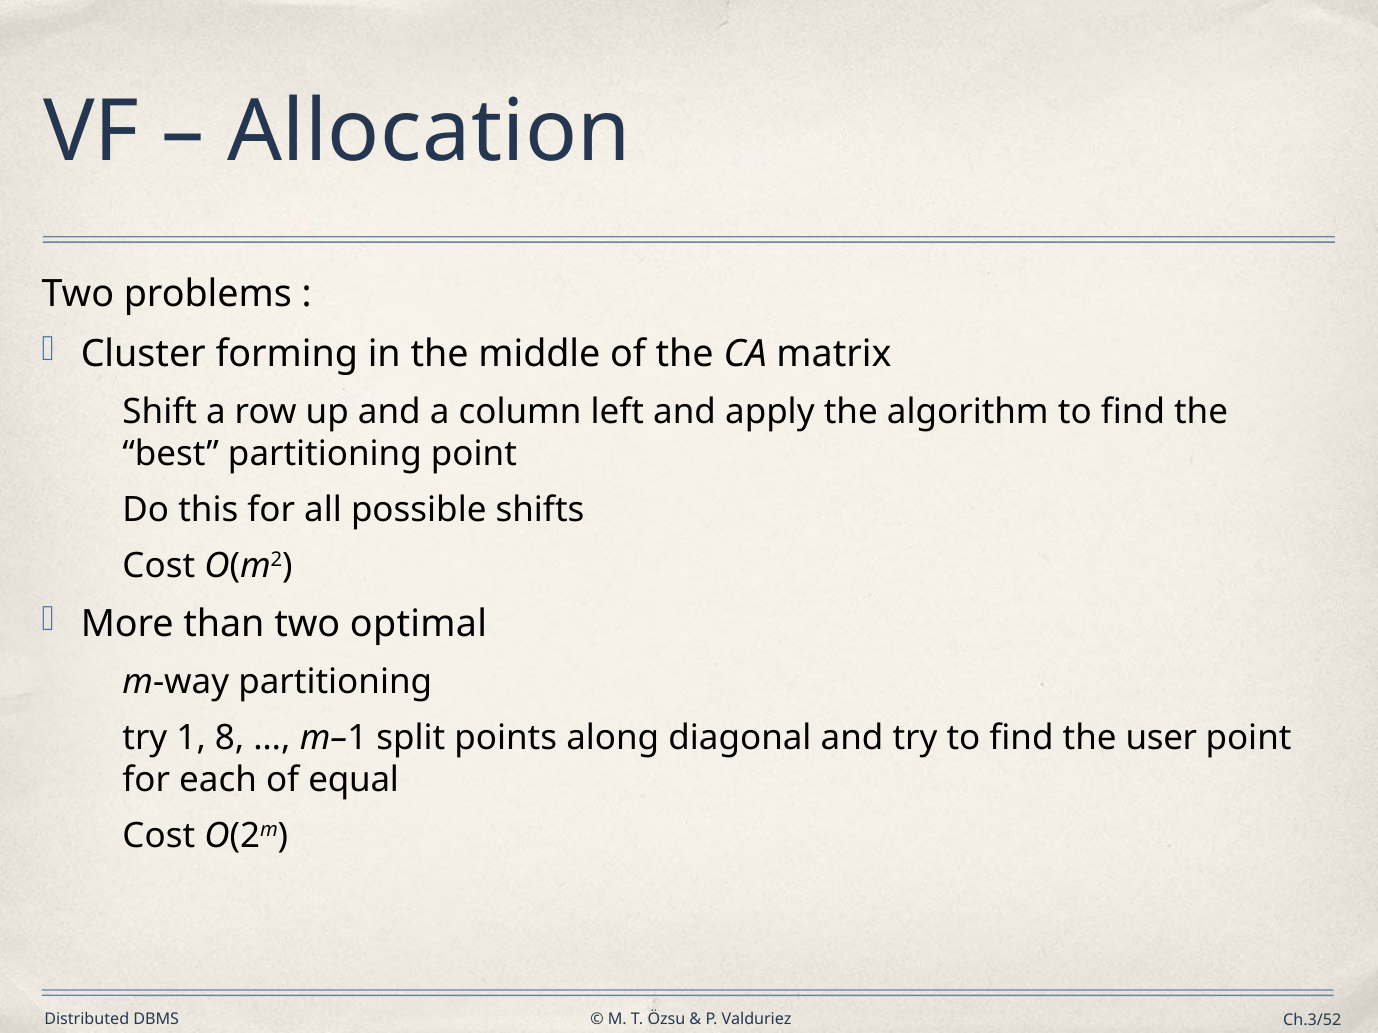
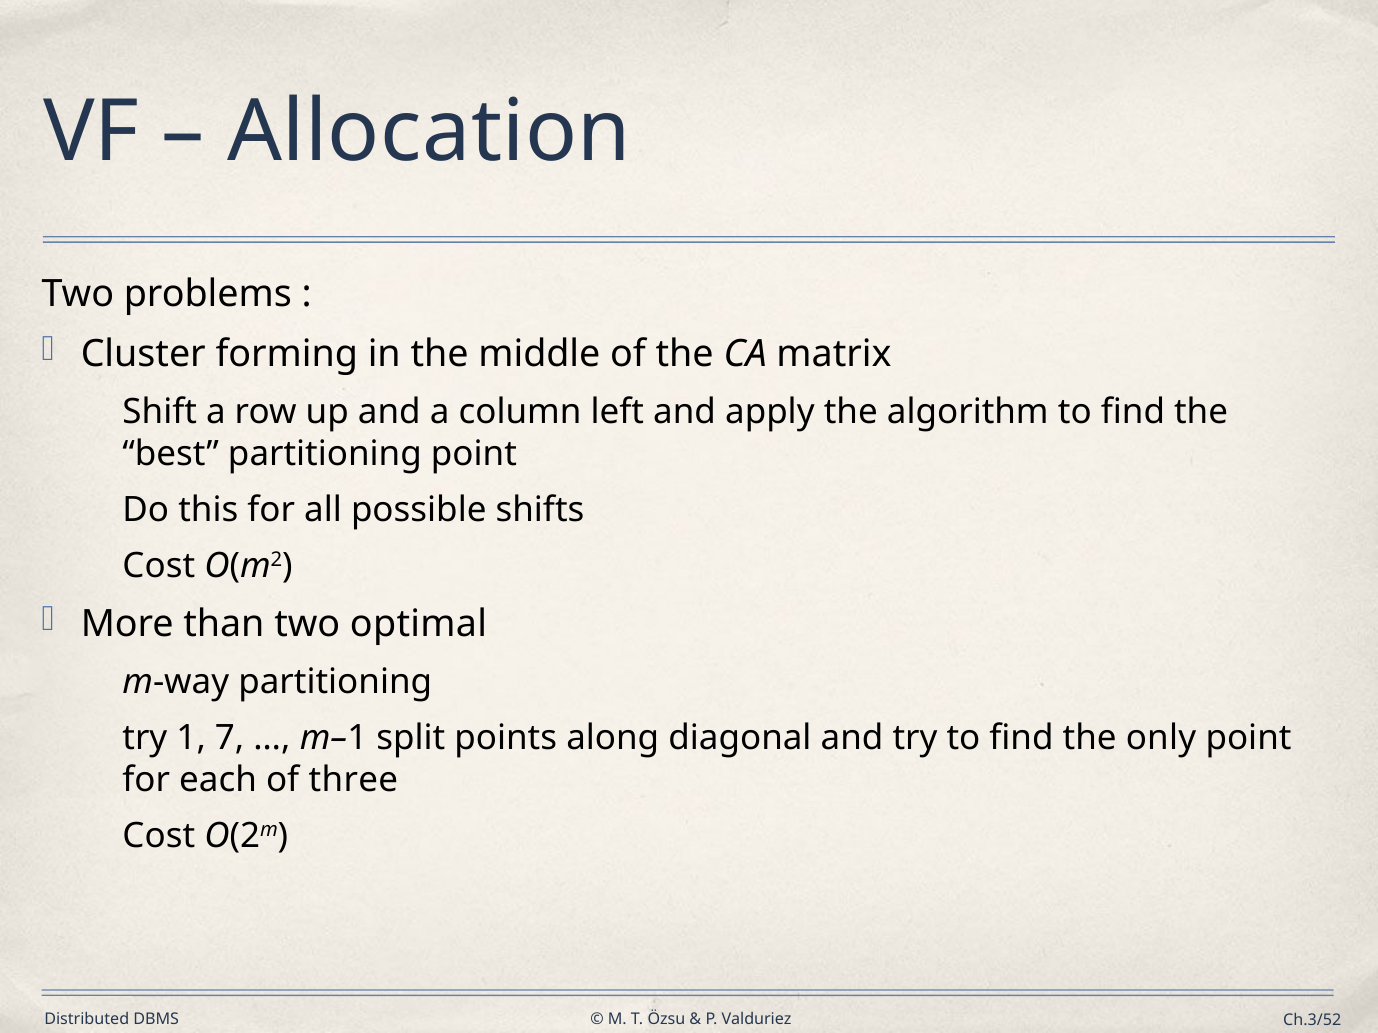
8: 8 -> 7 (230, 738)
user: user -> only (1161, 738)
equal: equal -> three (353, 780)
